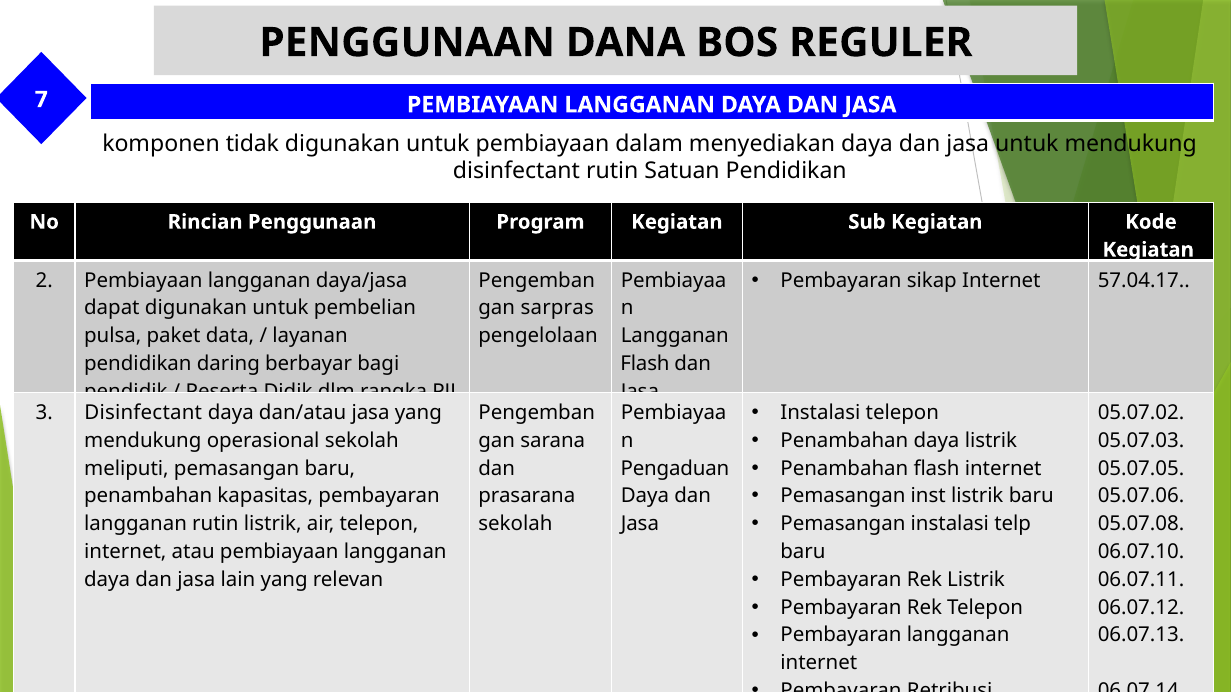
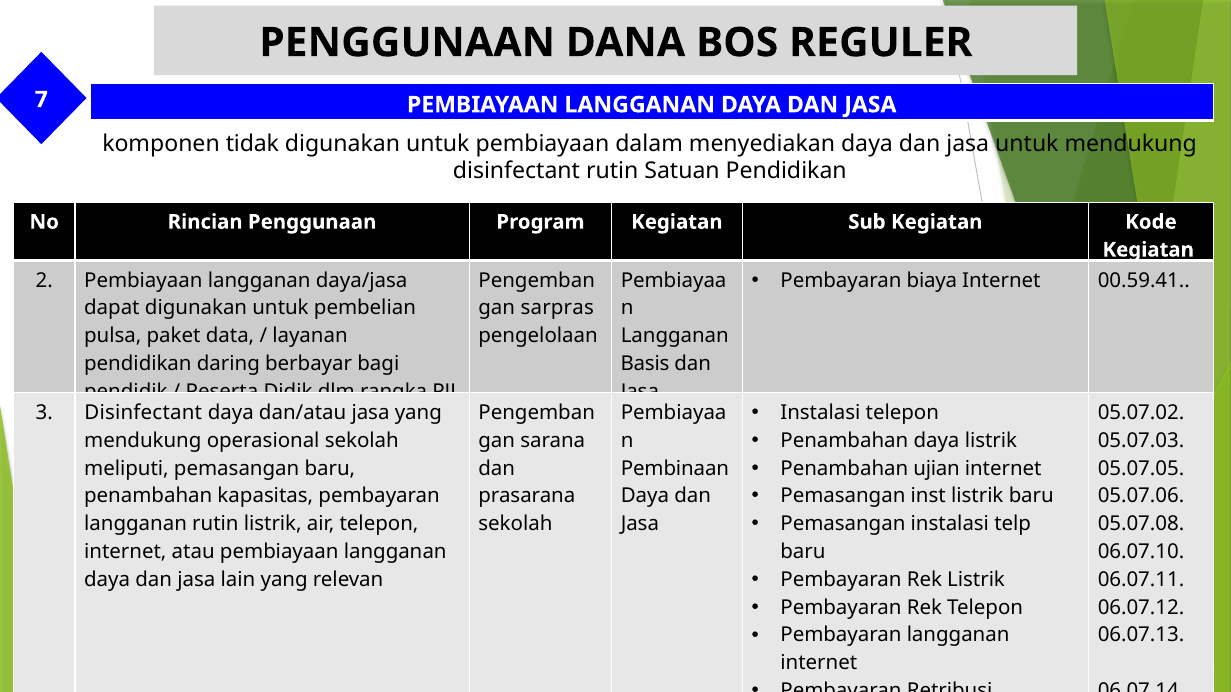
sikap: sikap -> biaya (932, 281)
57.04.17: 57.04.17 -> 00.59.41 (1144, 281)
Flash: Flash -> Basis (645, 364)
Penambahan flash: flash -> ujian (937, 469)
Pengaduan: Pengaduan -> Pembinaan (675, 469)
